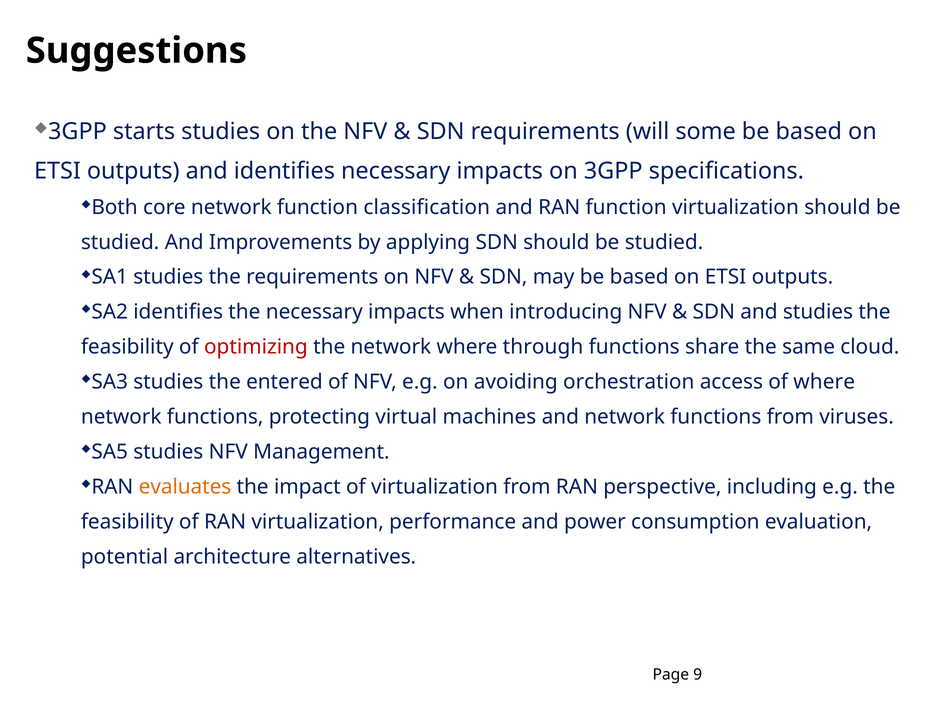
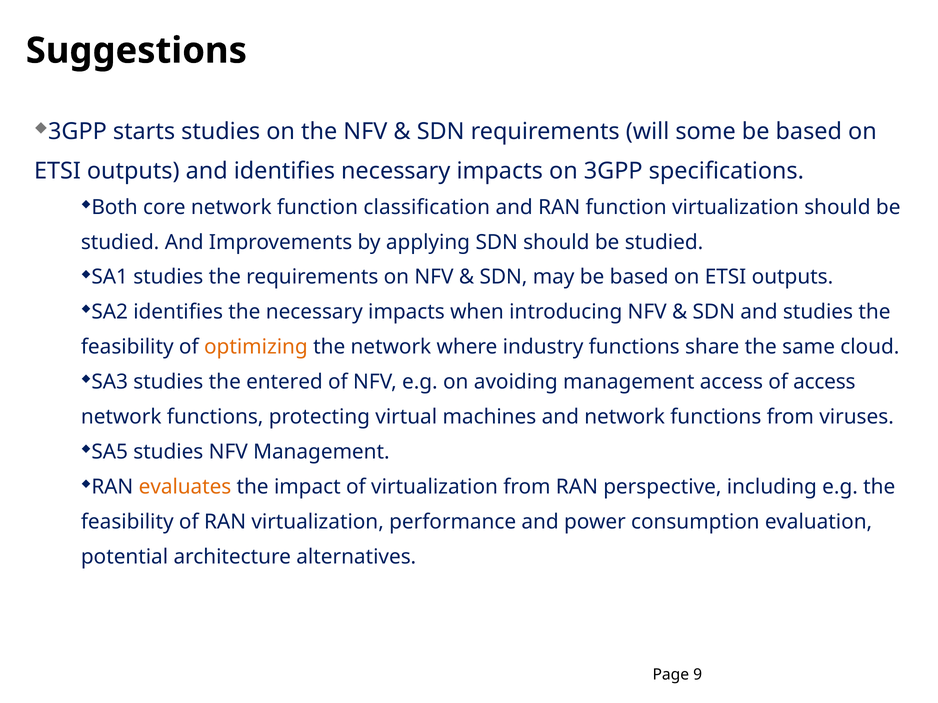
optimizing colour: red -> orange (256, 347)
through: through -> industry (543, 347)
avoiding orchestration: orchestration -> management (629, 382)
of where: where -> access (824, 382)
